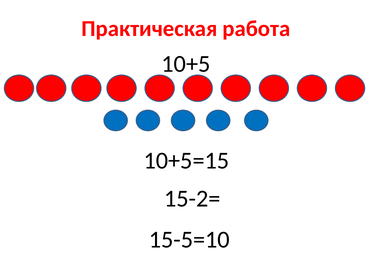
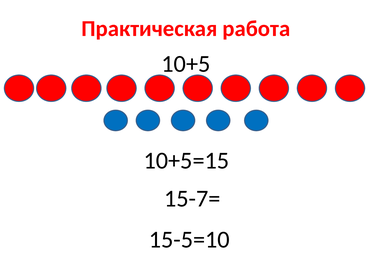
15-2=: 15-2= -> 15-7= (192, 199)
